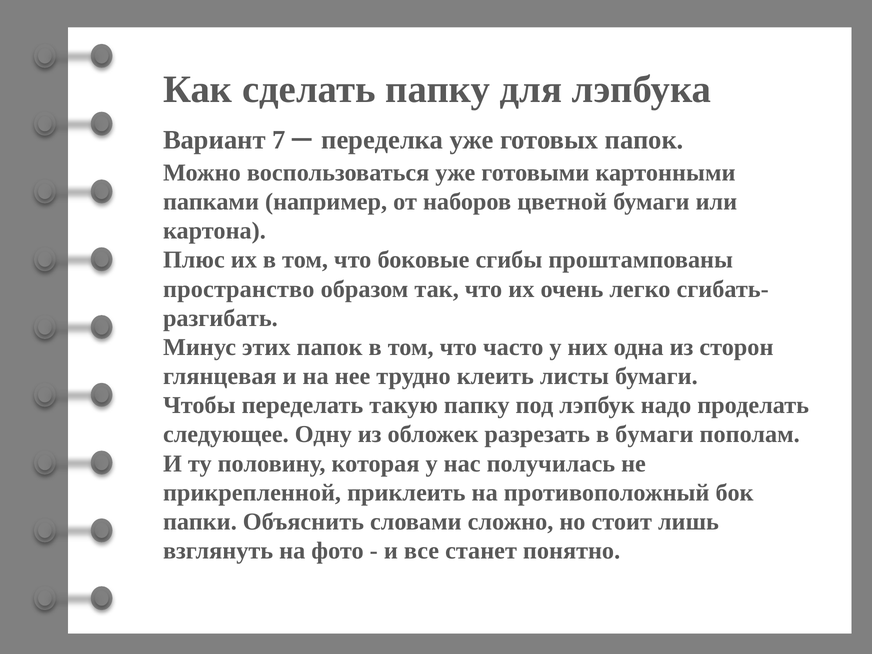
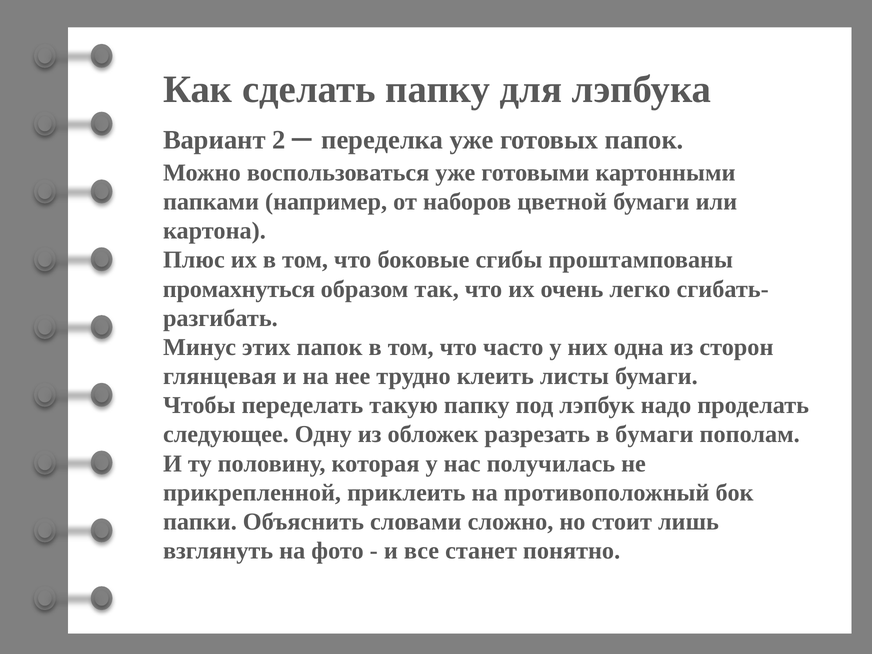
7: 7 -> 2 (279, 140)
пространство: пространство -> промахнуться (239, 289)
